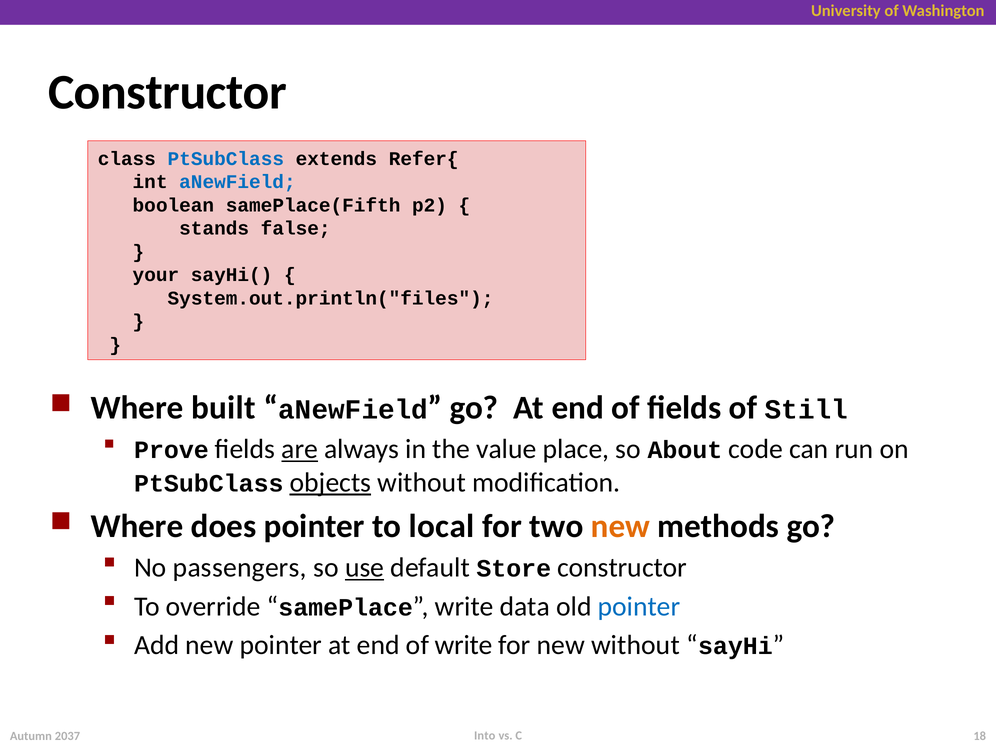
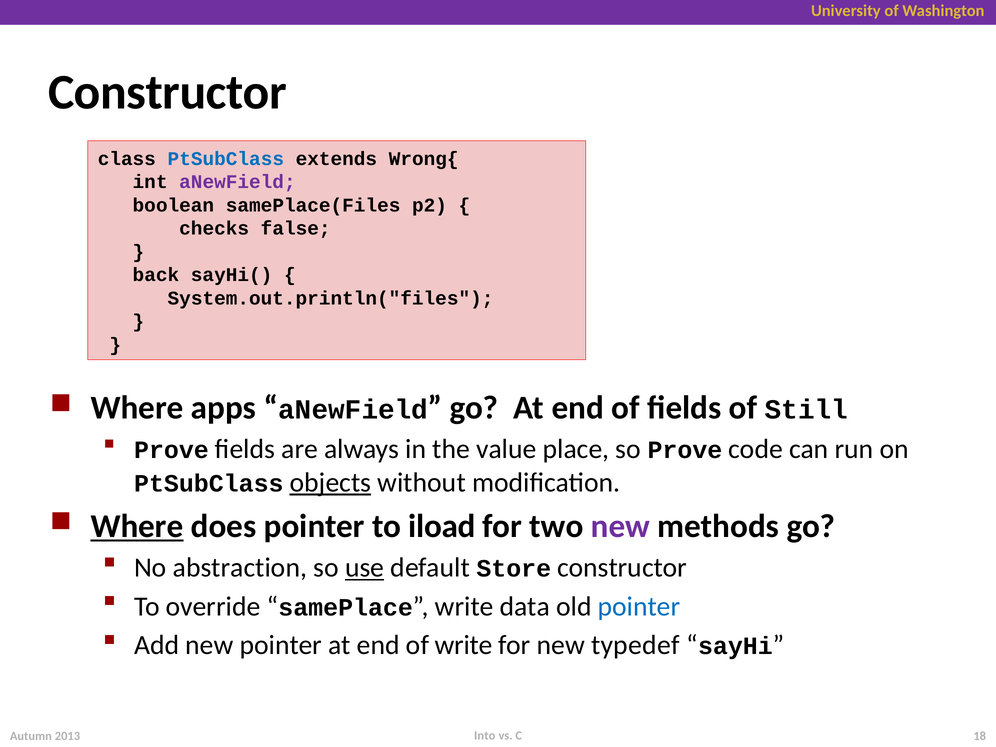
Refer{: Refer{ -> Wrong{ (424, 159)
aNewField colour: blue -> purple (237, 182)
samePlace(Fifth: samePlace(Fifth -> samePlace(Files (313, 205)
stands: stands -> checks (214, 229)
your: your -> back (156, 275)
built: built -> apps (224, 408)
are underline: present -> none (300, 449)
so About: About -> Prove (685, 450)
Where underline: none -> present (137, 526)
local: local -> iload (442, 526)
new colour: orange -> purple (620, 526)
passengers: passengers -> abstraction (240, 568)
new without: without -> typedef (635, 645)
2037: 2037 -> 2013 (67, 736)
